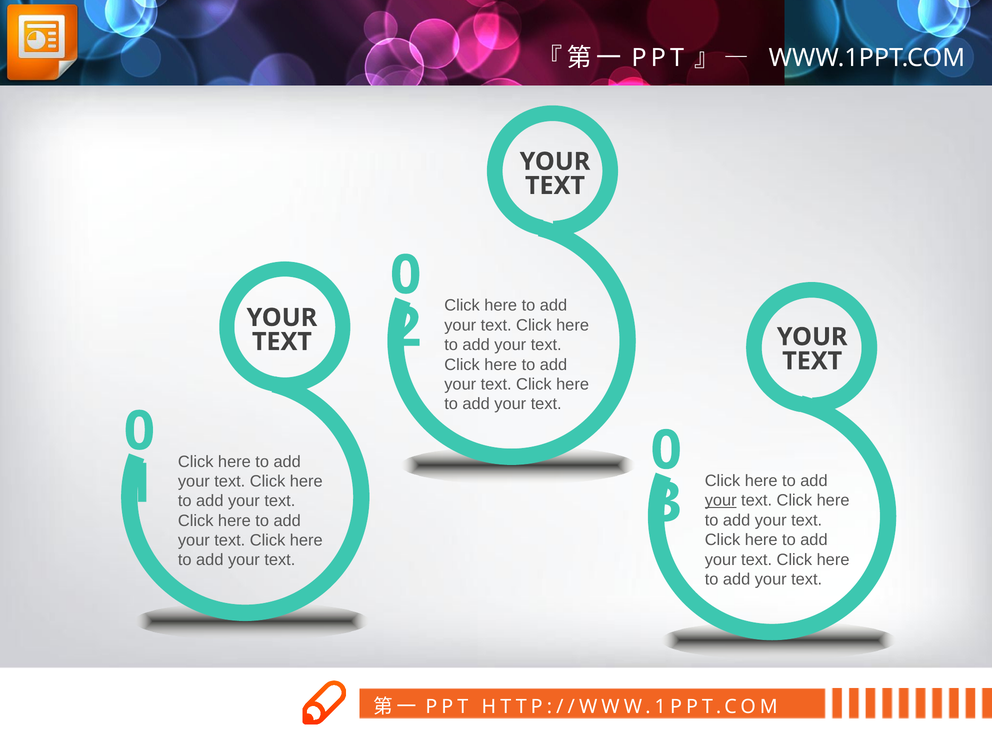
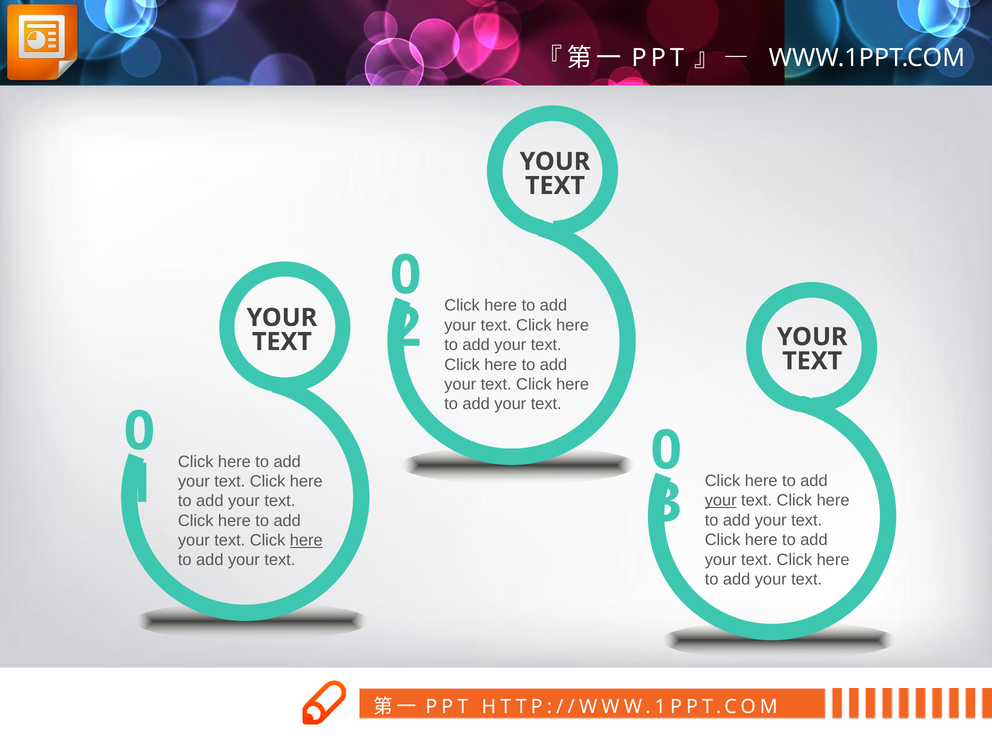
here underline: none -> present (306, 540)
